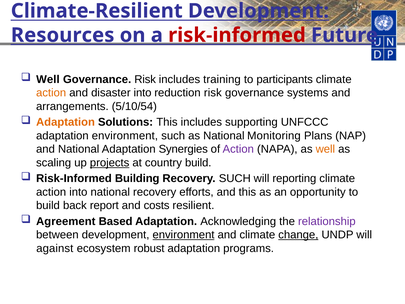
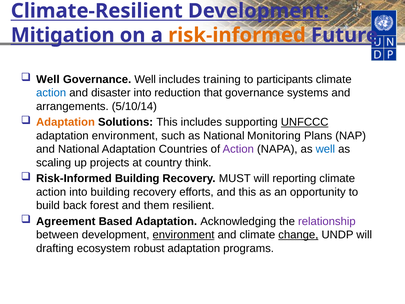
Resources: Resources -> Mitigation (63, 35)
risk-informed colour: red -> orange (237, 35)
Governance Risk: Risk -> Well (145, 79)
action colour: orange -> blue (51, 93)
reduction risk: risk -> that (213, 93)
5/10/54: 5/10/54 -> 5/10/14 (134, 106)
UNFCCC underline: none -> present (305, 122)
Synergies: Synergies -> Countries (183, 149)
well colour: orange -> blue (325, 149)
projects underline: present -> none (110, 163)
country build: build -> think (198, 163)
Recovery SUCH: SUCH -> MUST (235, 178)
into national: national -> building (110, 192)
report: report -> forest (104, 205)
costs: costs -> them (156, 205)
against: against -> drafting (55, 248)
